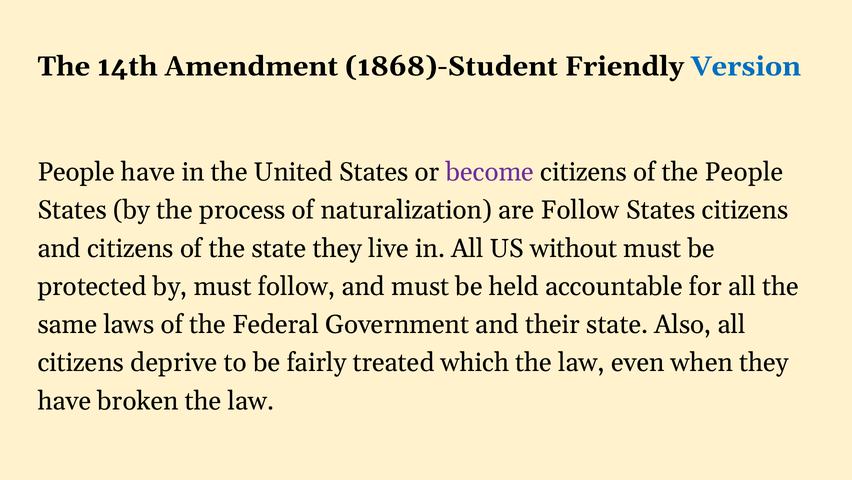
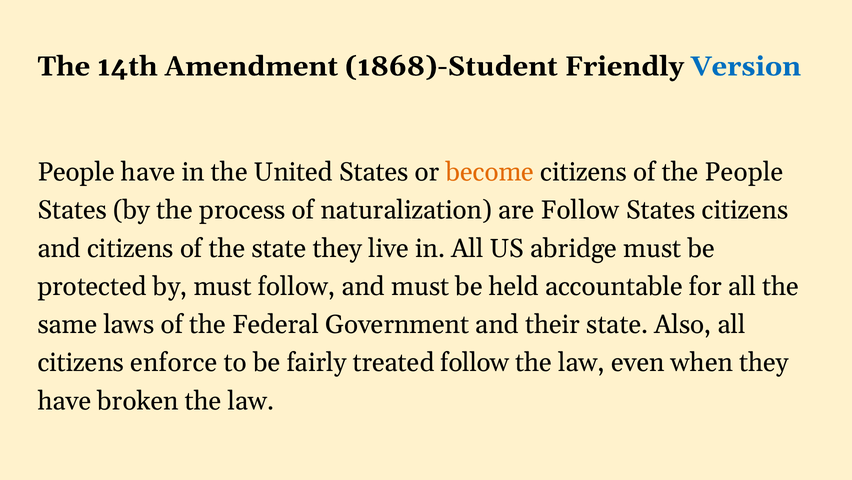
become colour: purple -> orange (490, 172)
without: without -> abridge (574, 248)
deprive: deprive -> enforce (174, 362)
treated which: which -> follow (475, 362)
